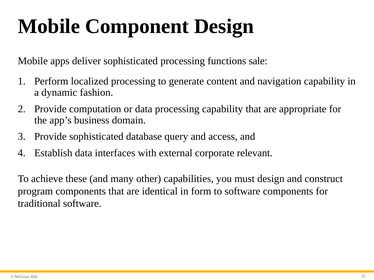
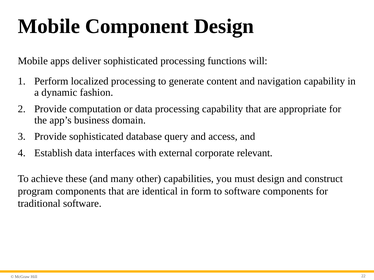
sale: sale -> will (258, 61)
